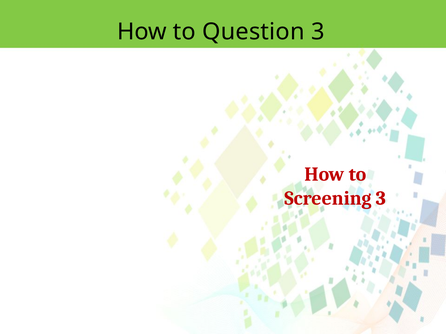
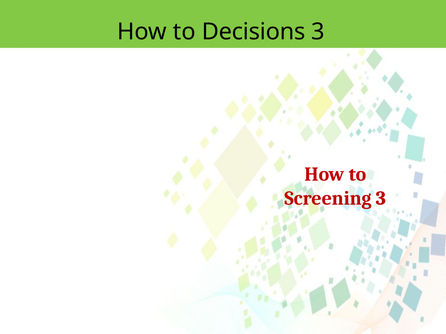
Question: Question -> Decisions (254, 32)
